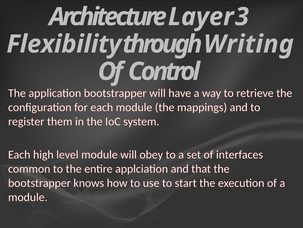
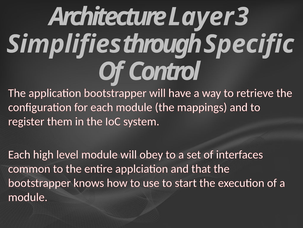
Flexibility: Flexibility -> Simplifies (64, 44)
Writing: Writing -> Specific (249, 44)
